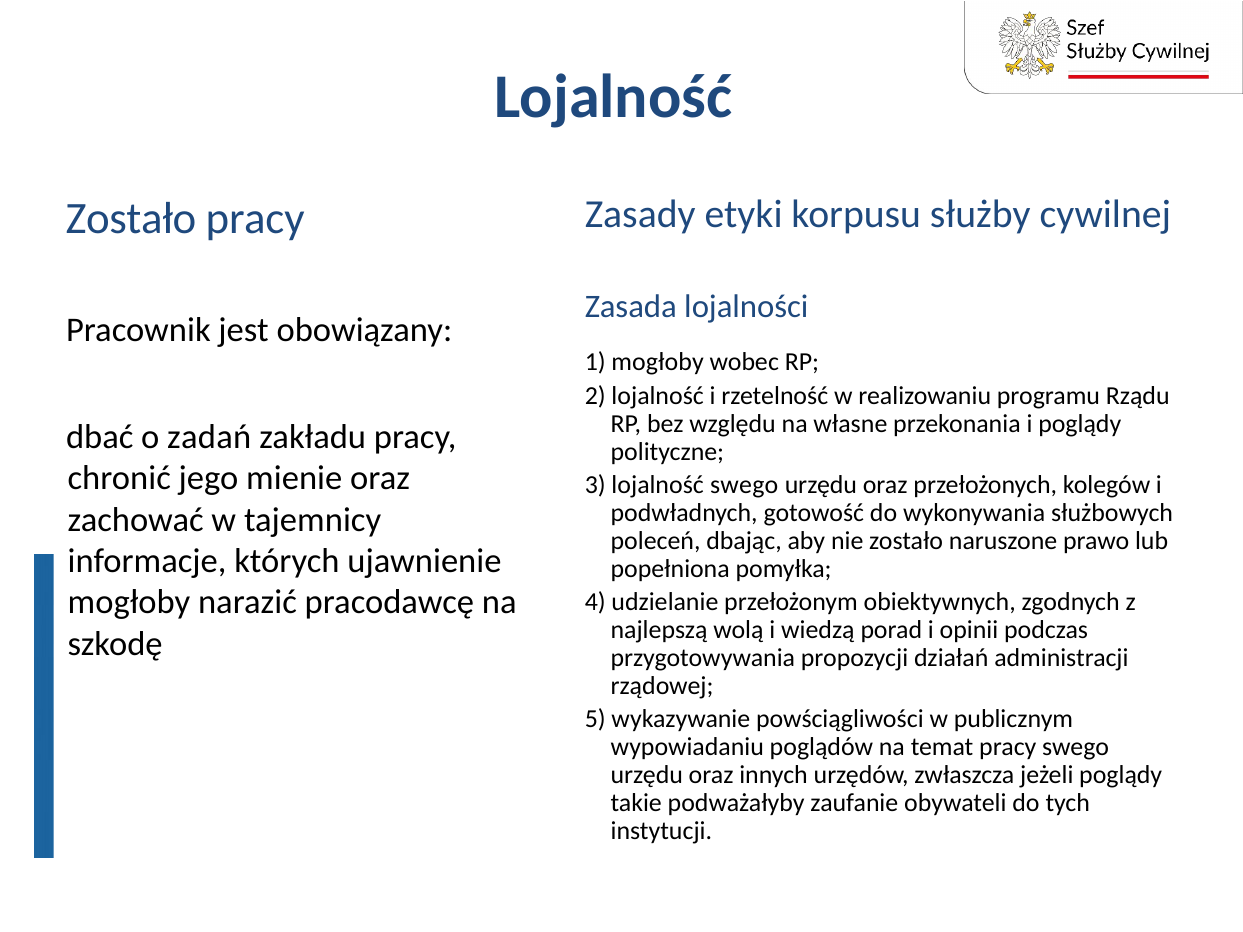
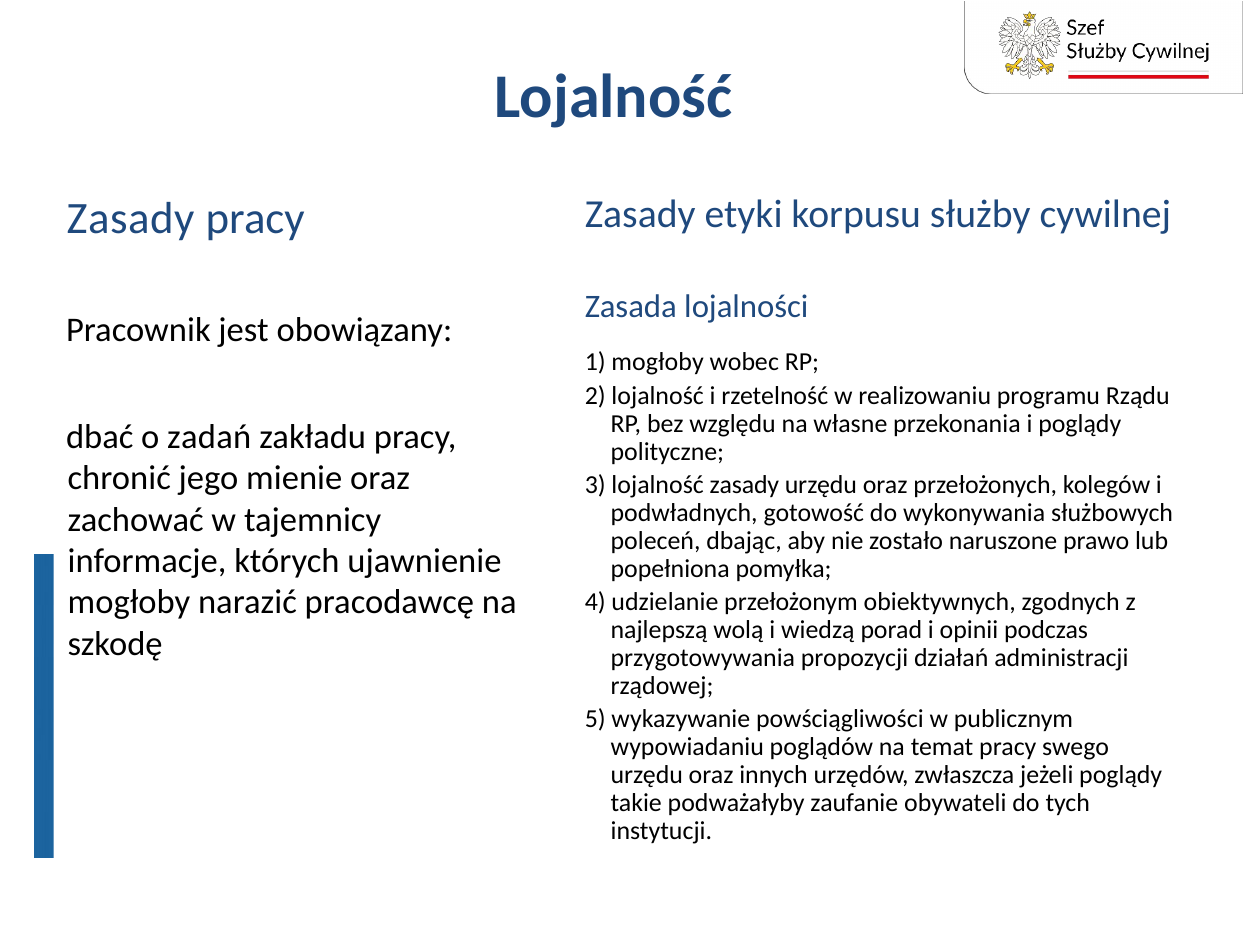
Zostało: Zostało -> Zasady (131, 218)
3 lojalność swego: swego -> zasady (744, 485)
